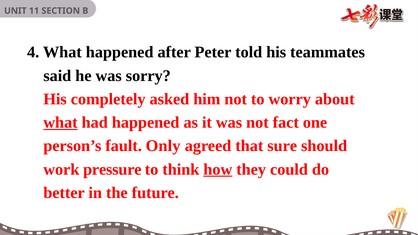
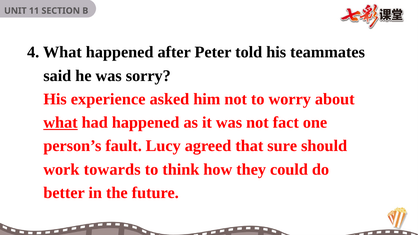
completely: completely -> experience (108, 99)
Only: Only -> Lucy (163, 146)
pressure: pressure -> towards (112, 169)
how underline: present -> none (218, 169)
